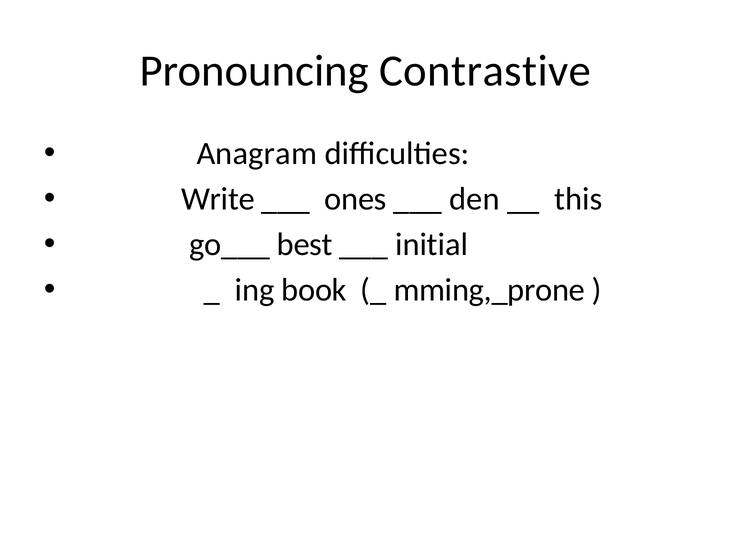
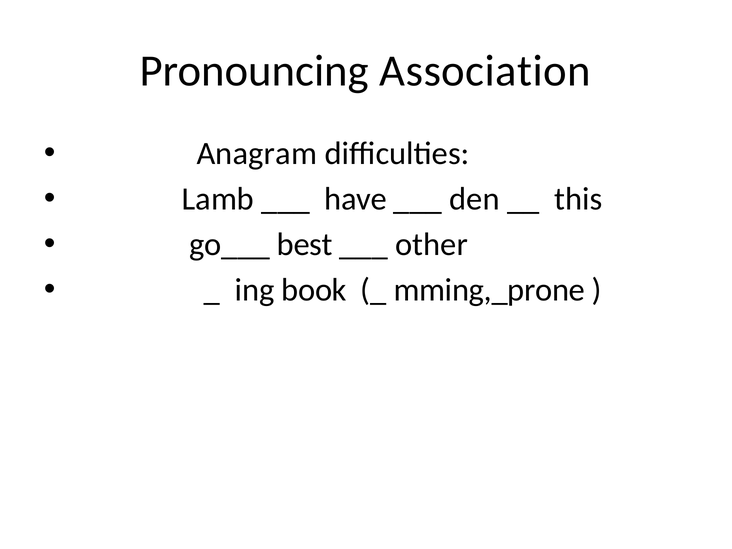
Contrastive: Contrastive -> Association (485, 71)
Write: Write -> Lamb (218, 199)
ones: ones -> have (356, 199)
initial: initial -> other (432, 245)
